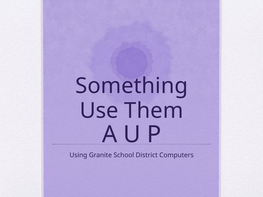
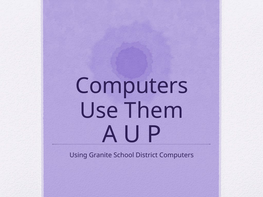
Something: Something -> Computers (132, 86)
